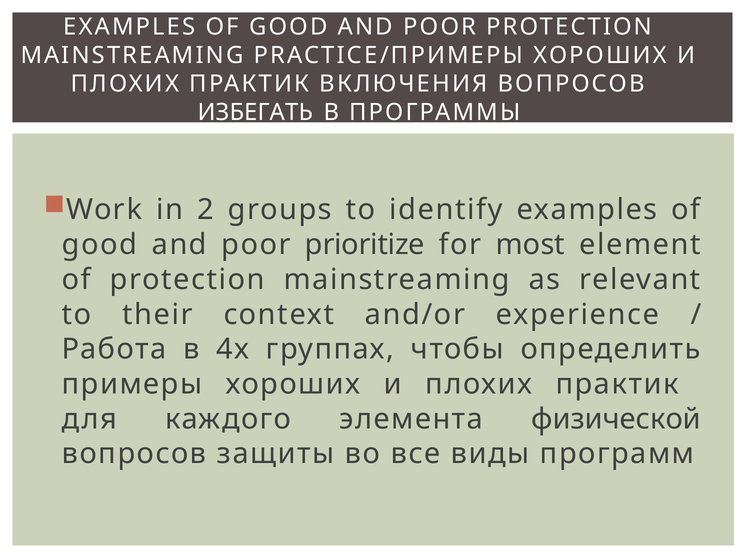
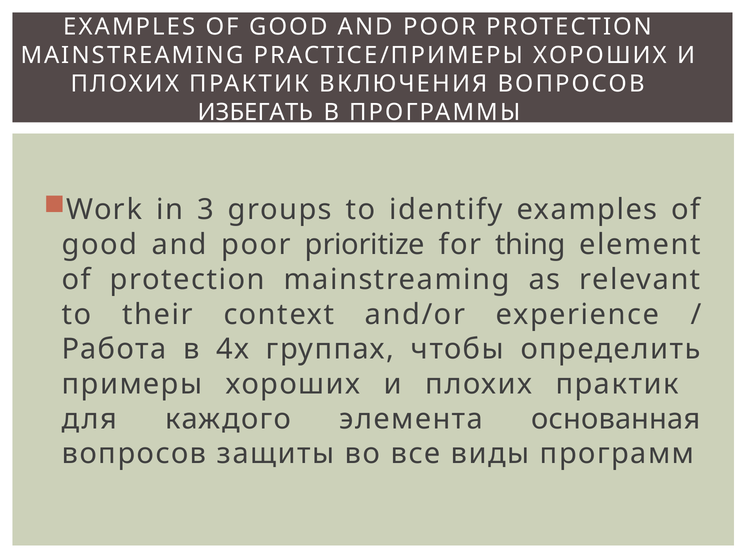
2: 2 -> 3 (205, 210)
most: most -> thing (530, 245)
физической: физической -> основанная (616, 419)
